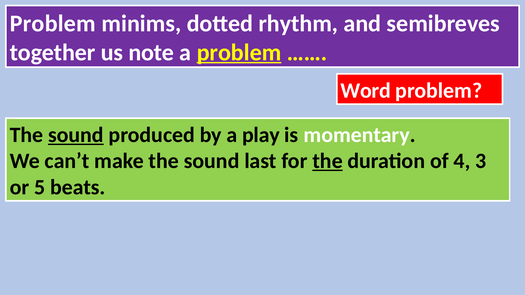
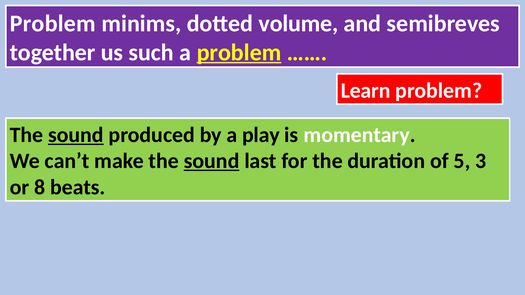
rhythm: rhythm -> volume (298, 24)
note: note -> such (151, 52)
Word: Word -> Learn (366, 91)
sound underline: none -> present (212, 161)
the underline: present -> none (328, 161)
4: 4 -> 5 (462, 161)
5: 5 -> 8 (40, 187)
